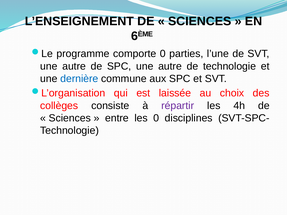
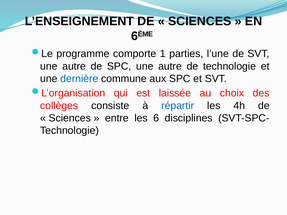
comporte 0: 0 -> 1 (163, 54)
répartir colour: purple -> blue (178, 106)
les 0: 0 -> 6 (156, 118)
